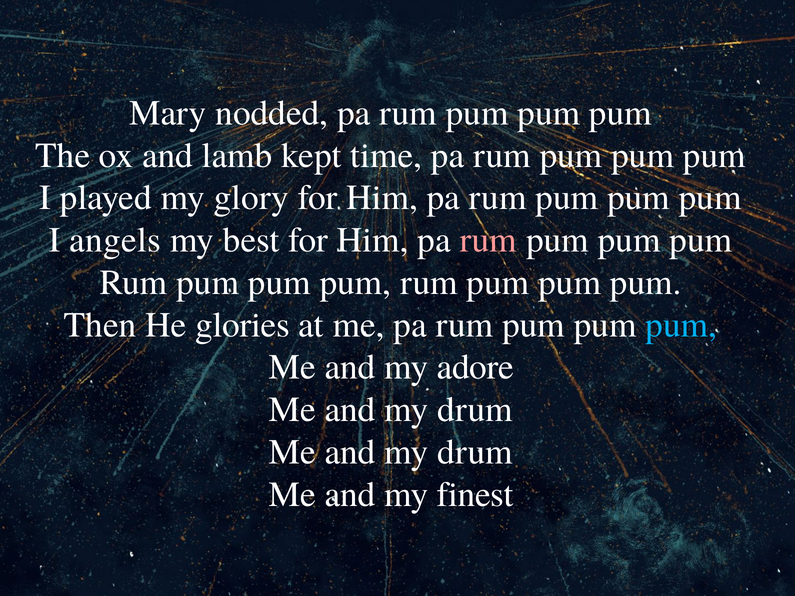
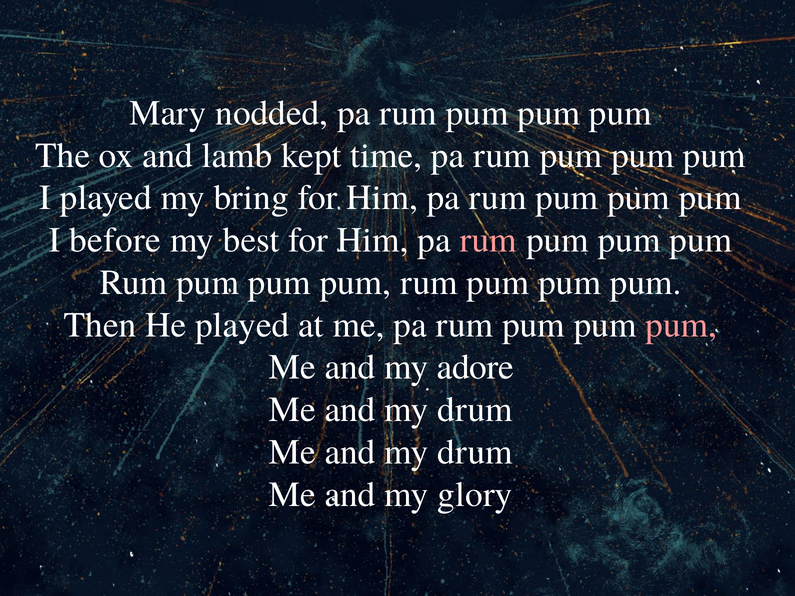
glory: glory -> bring (251, 198)
angels: angels -> before (115, 240)
He glories: glories -> played (242, 325)
pum colour: light blue -> pink (681, 325)
finest: finest -> glory (475, 495)
